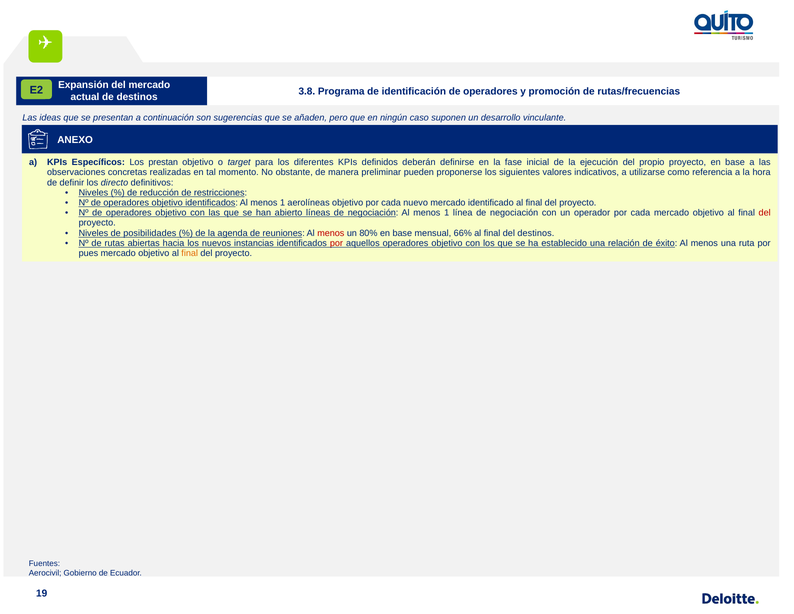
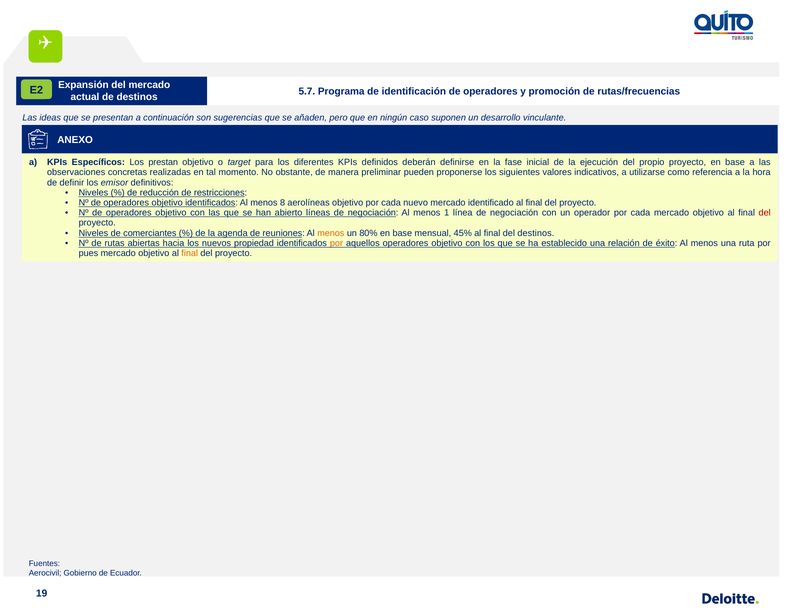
3.8: 3.8 -> 5.7 (307, 91)
directo: directo -> emisor (114, 182)
identificados Al menos 1: 1 -> 8 (283, 203)
posibilidades: posibilidades -> comerciantes (150, 233)
menos colour: red -> orange (331, 233)
66%: 66% -> 45% (463, 233)
instancias: instancias -> propiedad (254, 243)
por colour: red -> orange (336, 243)
